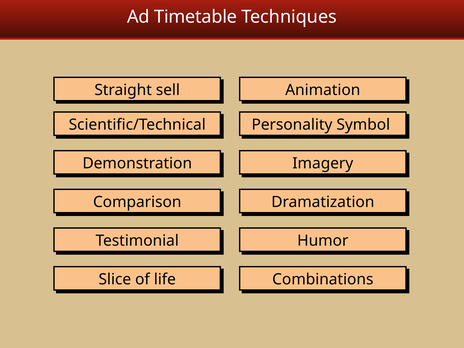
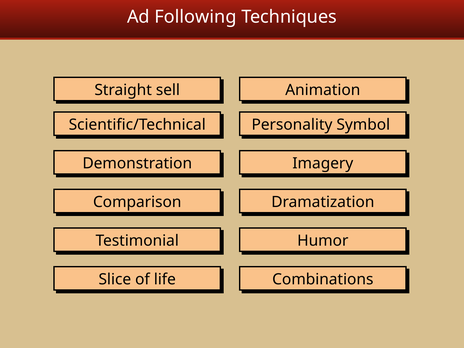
Timetable: Timetable -> Following (195, 17)
